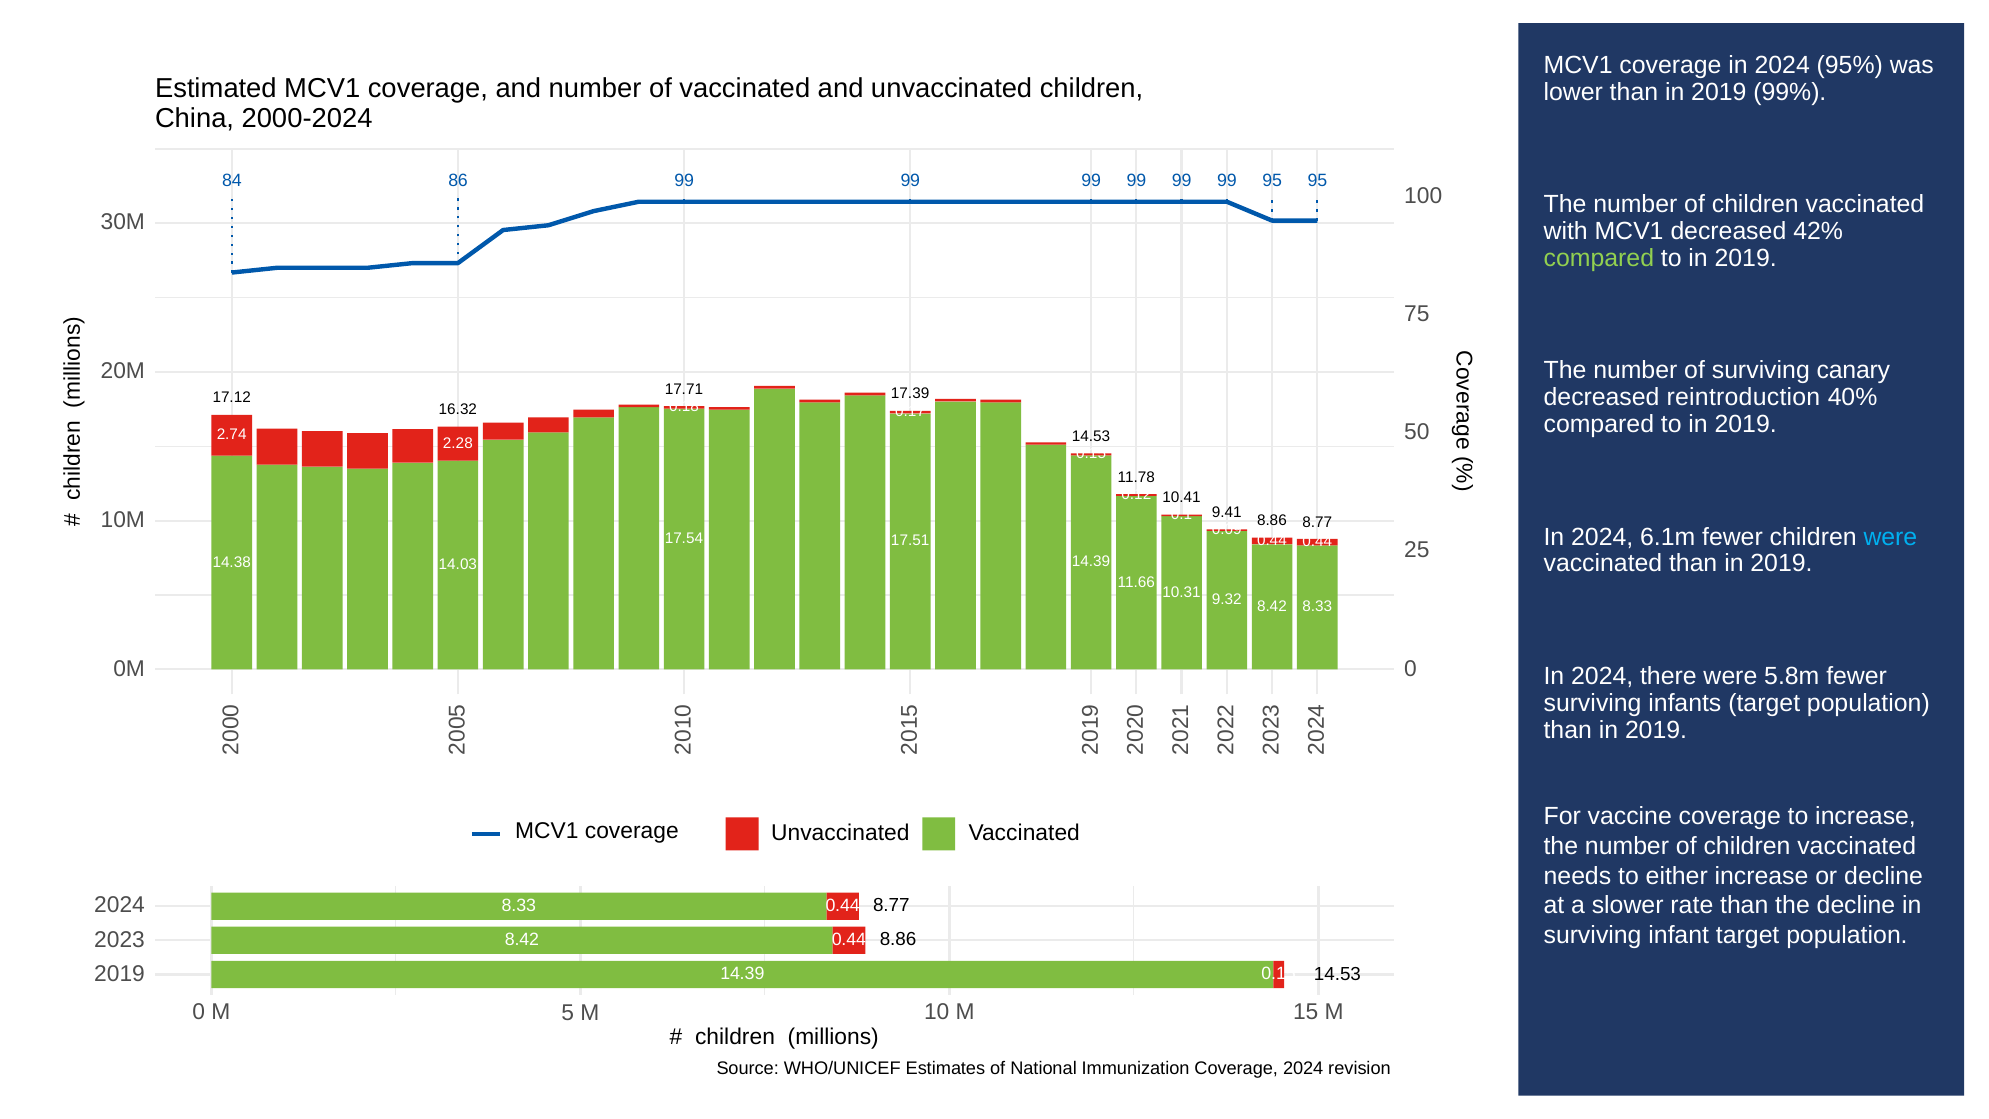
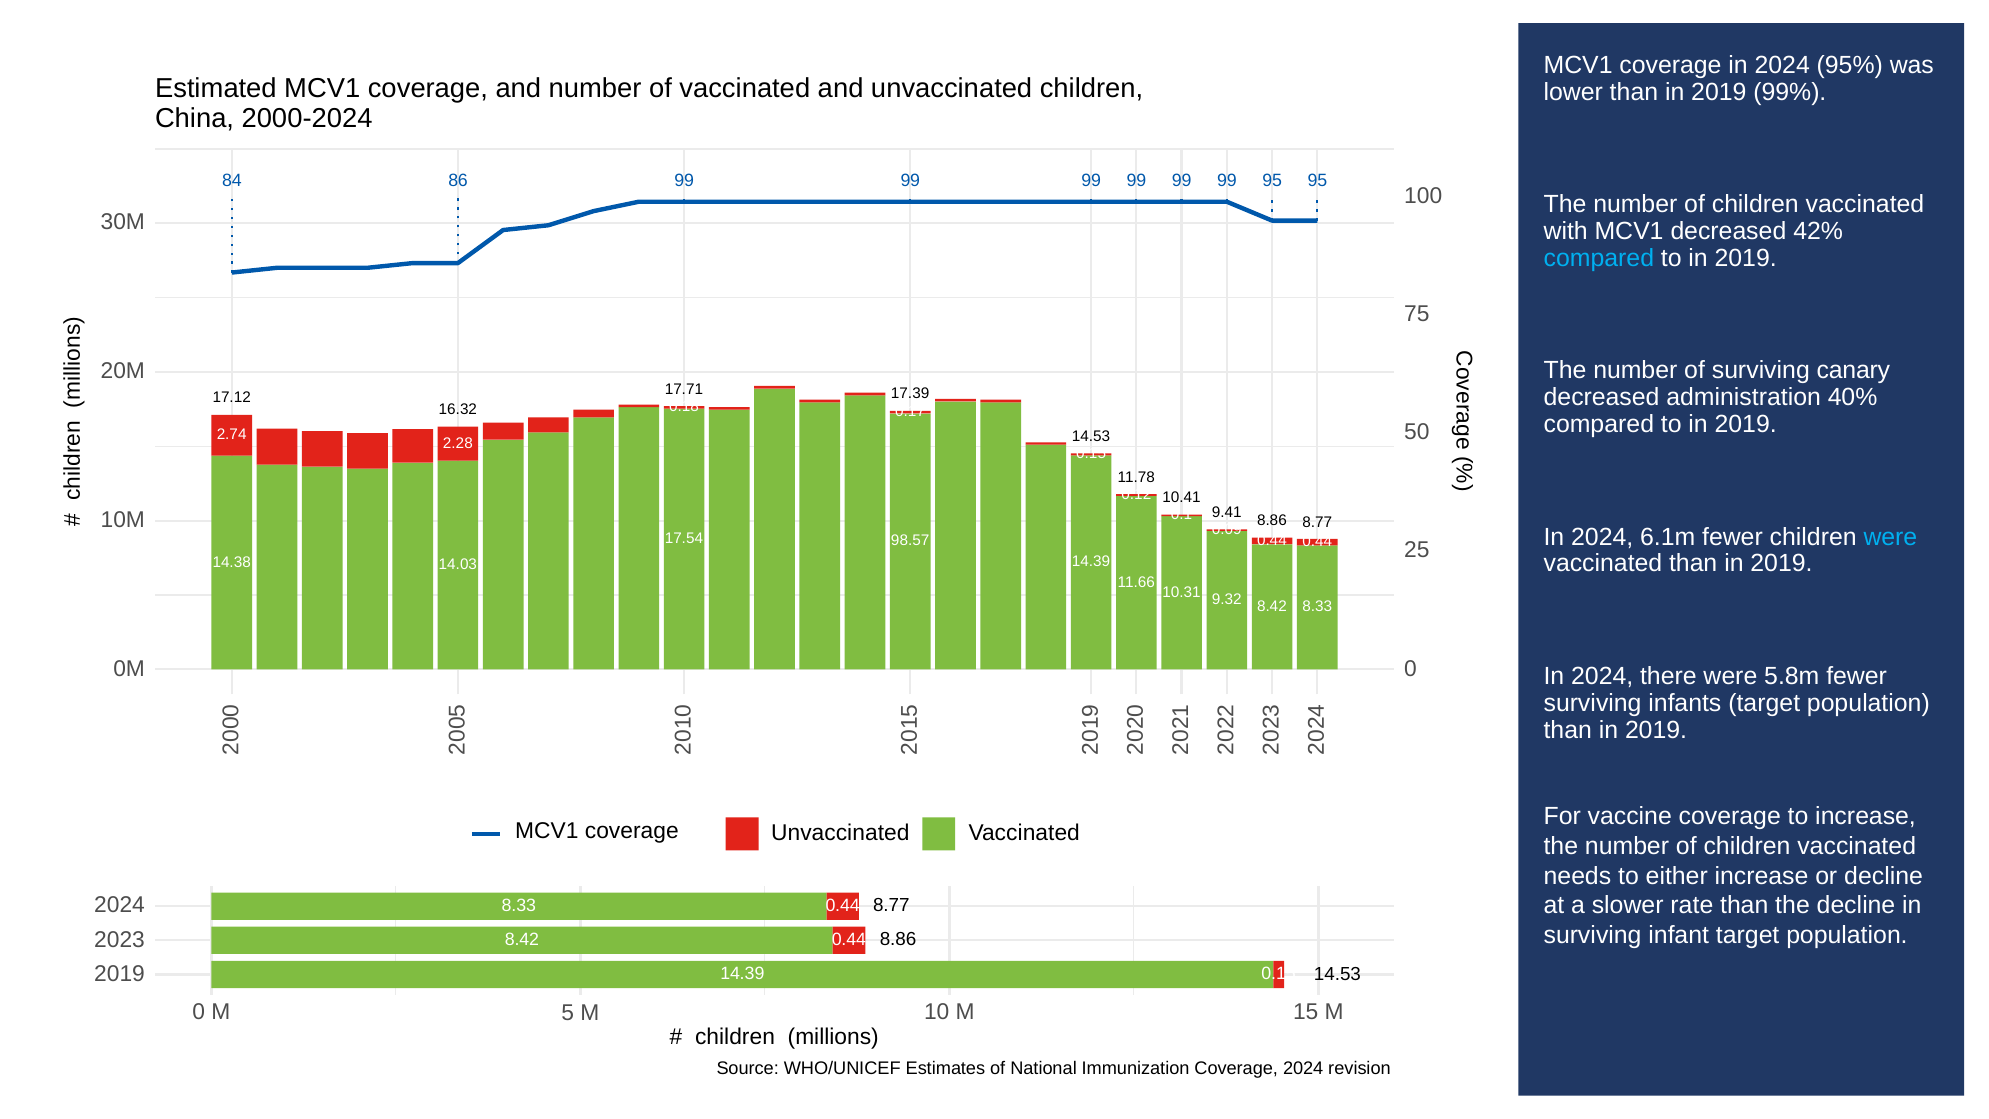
compared colour: light green -> light blue (1599, 258)
reintroduction: reintroduction -> administration (1744, 398)
17.51: 17.51 -> 98.57 (910, 541)
